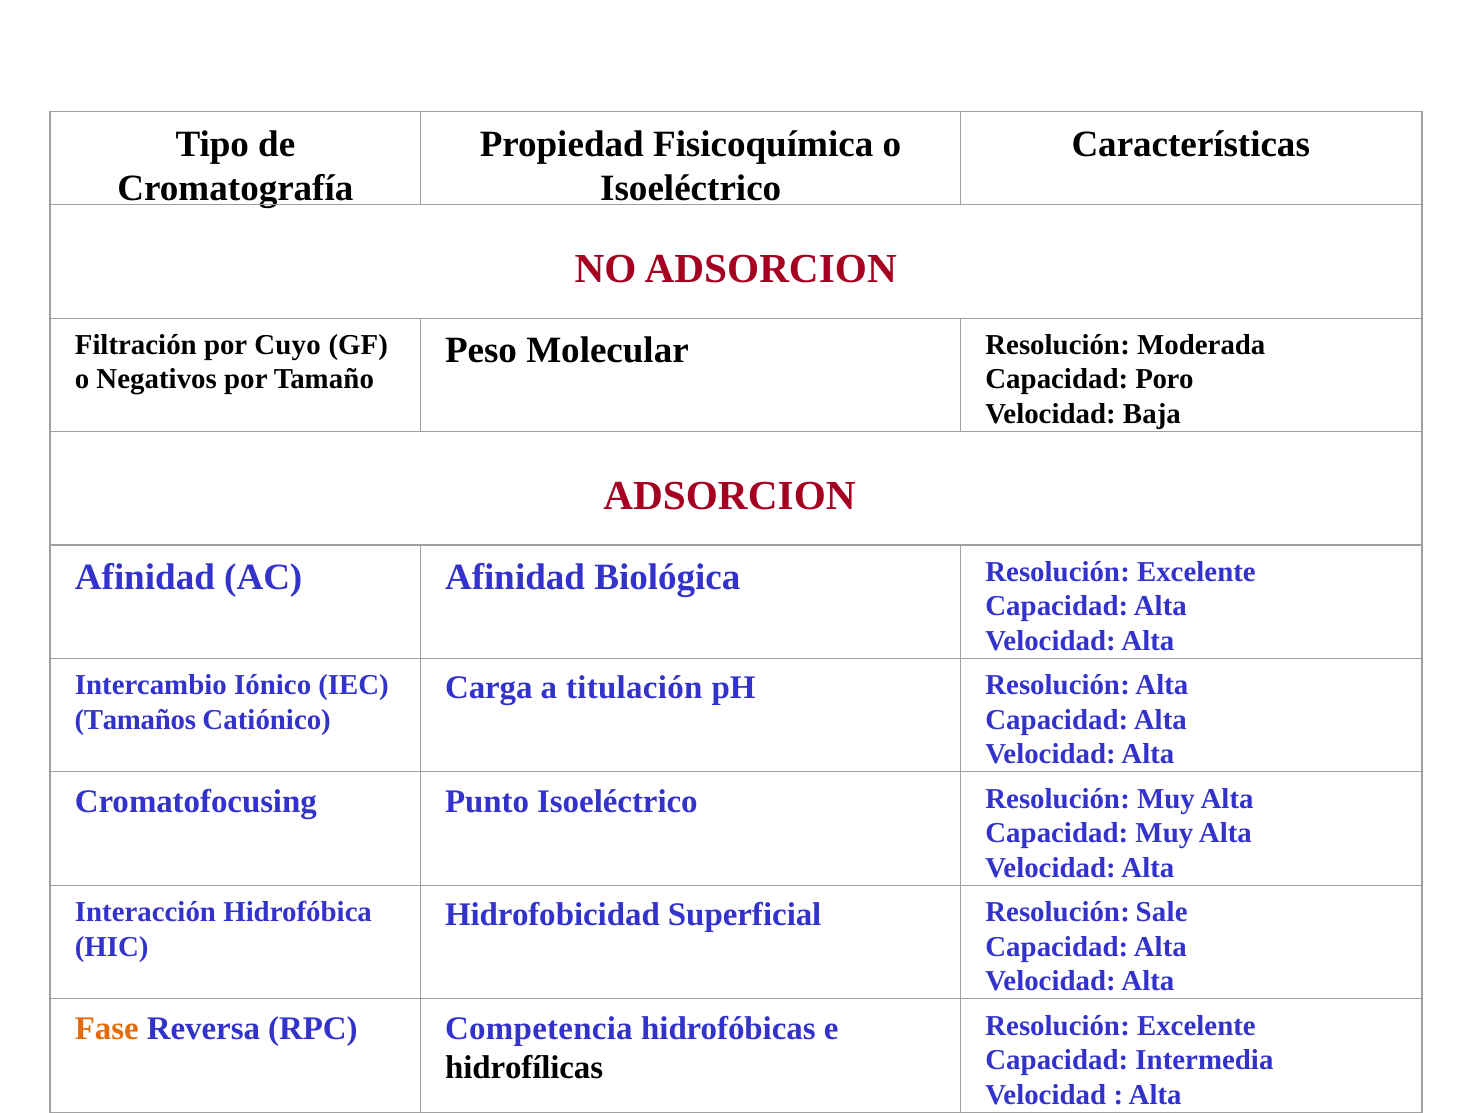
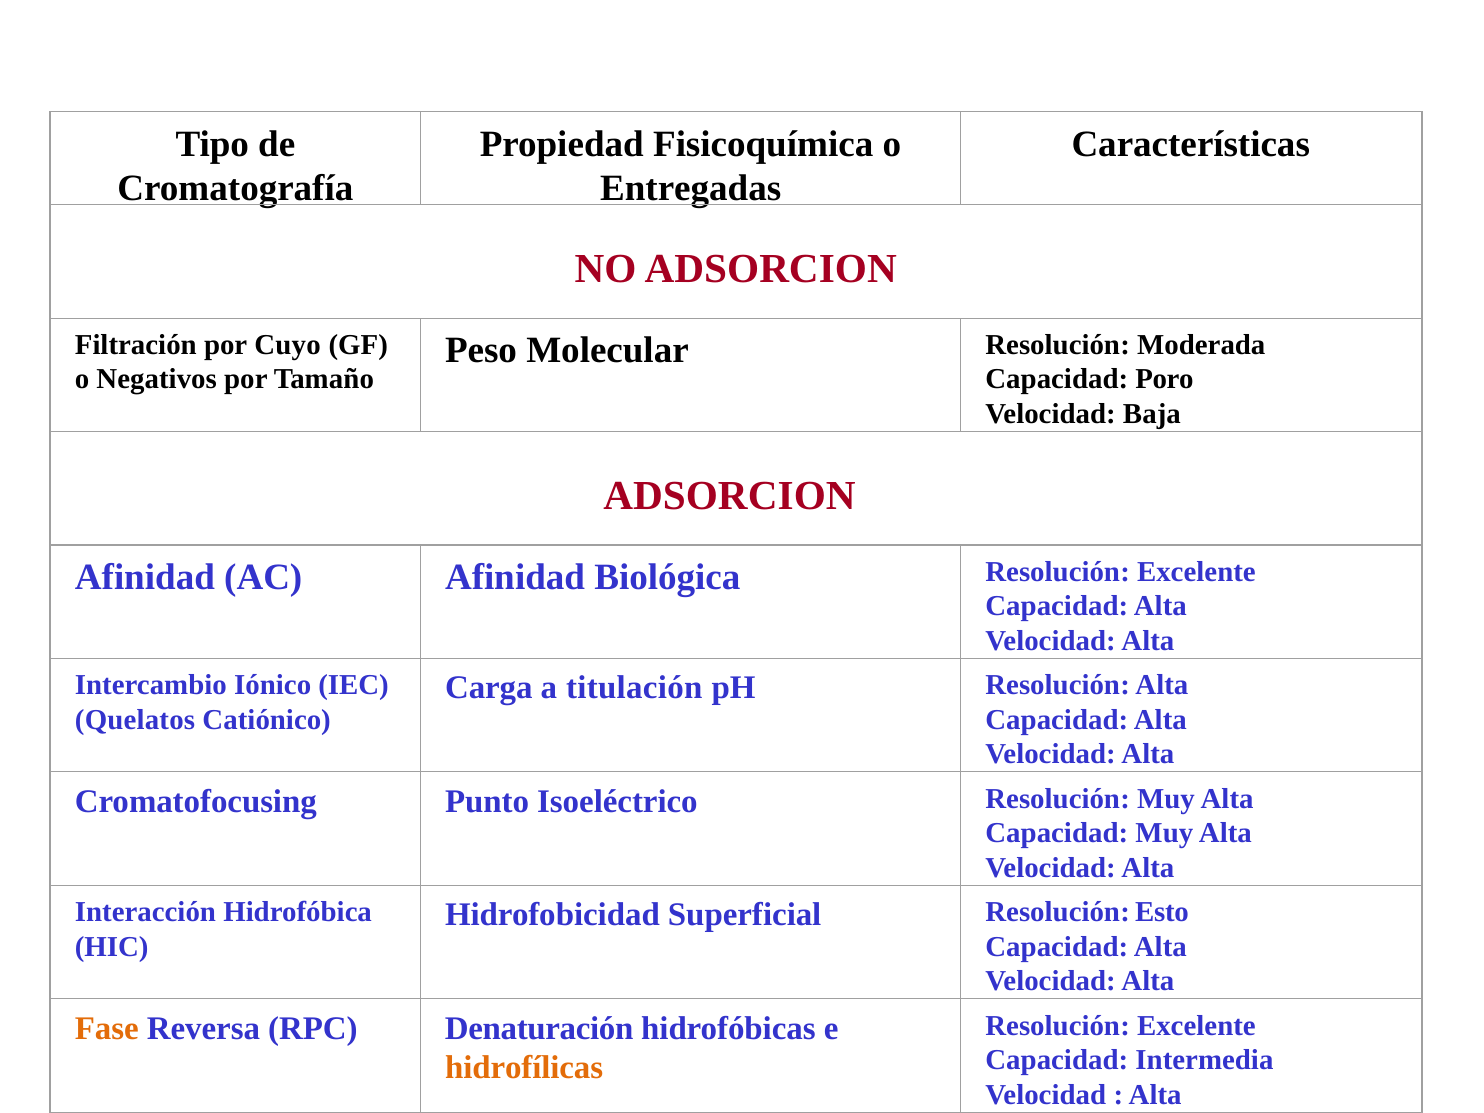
Isoeléctrico: Isoeléctrico -> Entregadas (691, 189)
Tamaños: Tamaños -> Quelatos (135, 720)
Sale: Sale -> Esto (1162, 912)
Competencia: Competencia -> Denaturación (539, 1028)
hidrofílicas colour: black -> orange (524, 1068)
